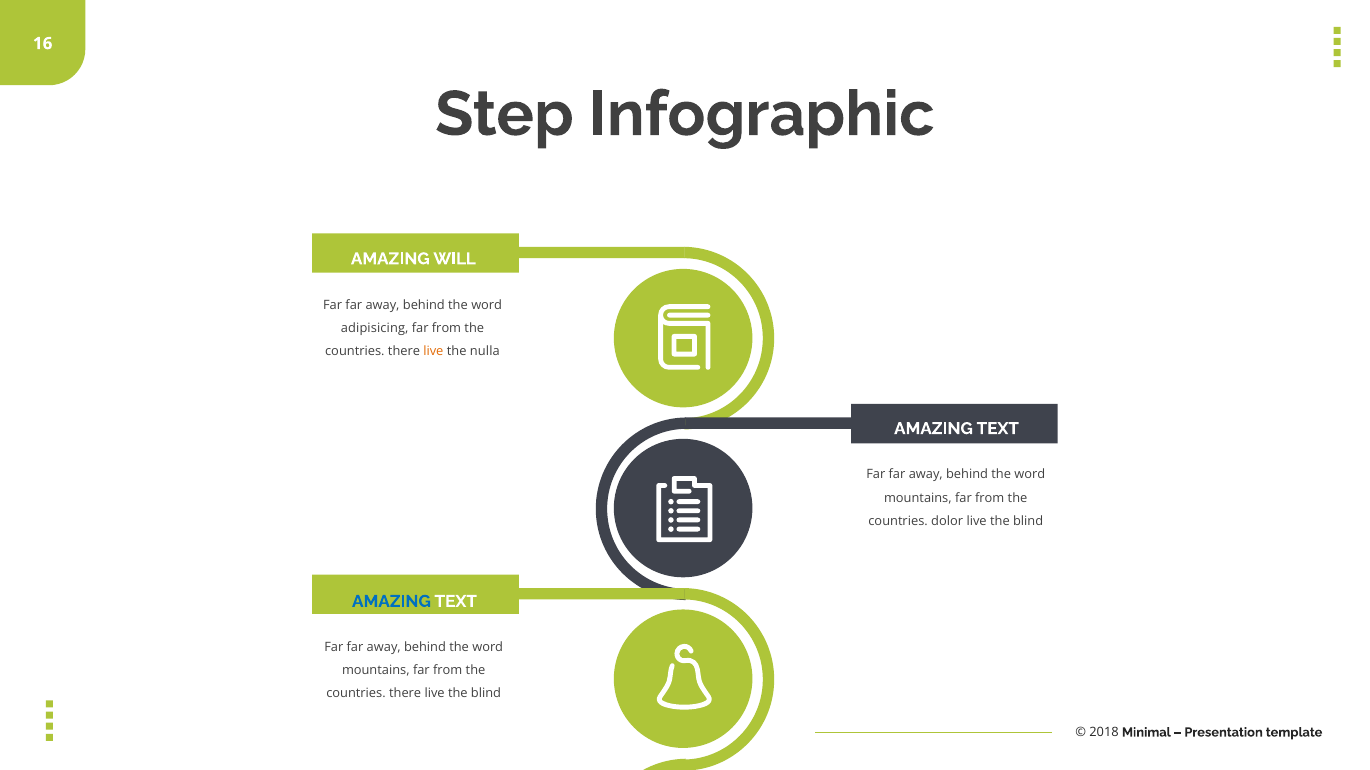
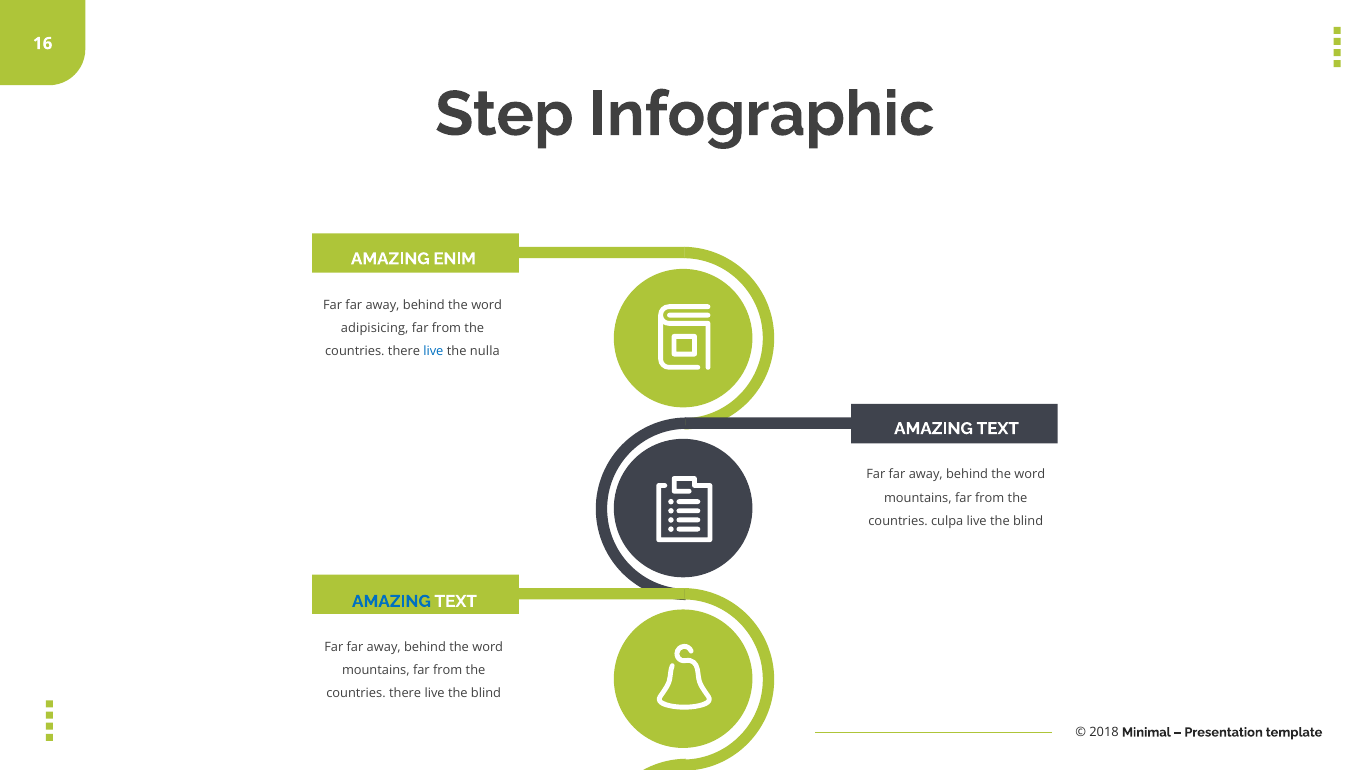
WILL: WILL -> ENIM (455, 259)
live colour: orange -> blue (433, 352)
dolor: dolor -> culpa (947, 521)
